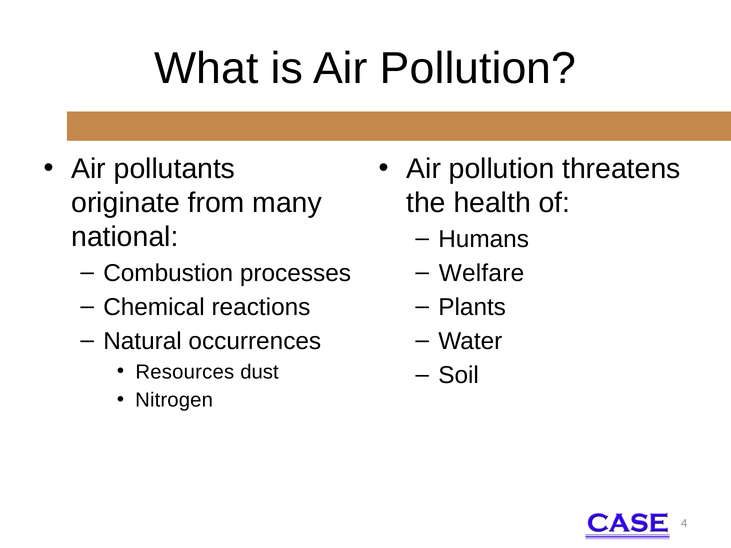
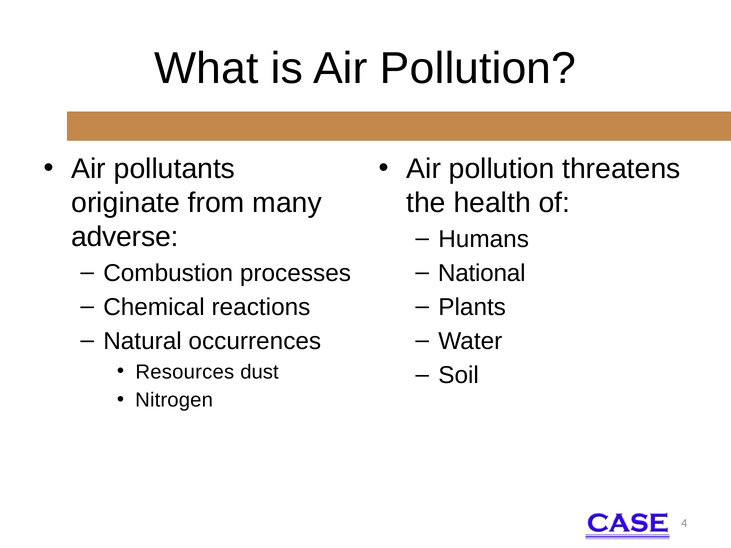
national: national -> adverse (125, 237)
Welfare: Welfare -> National (482, 273)
